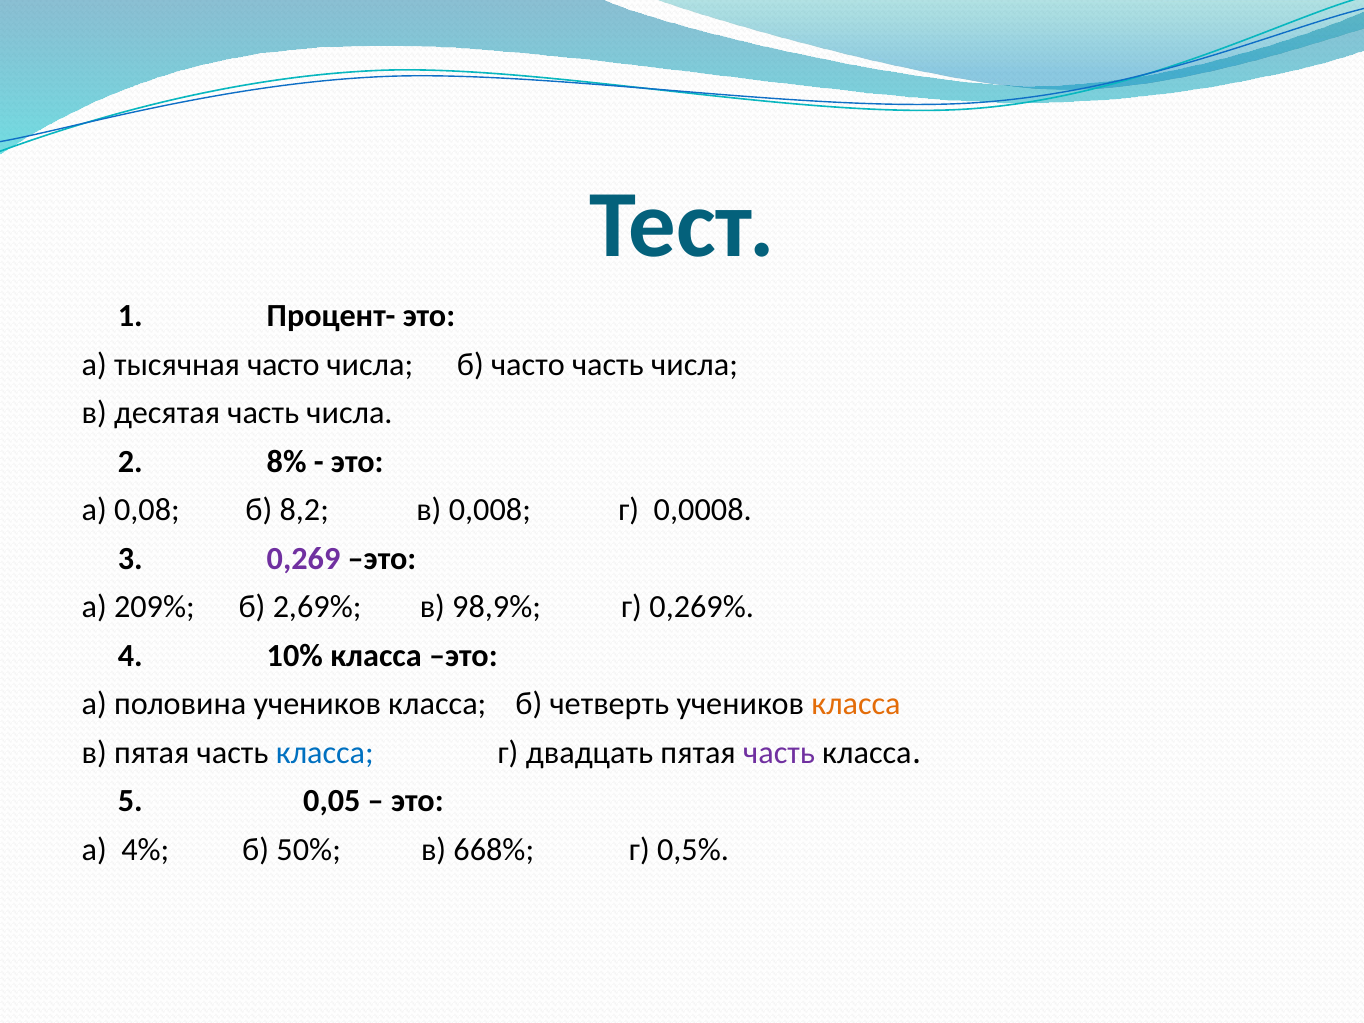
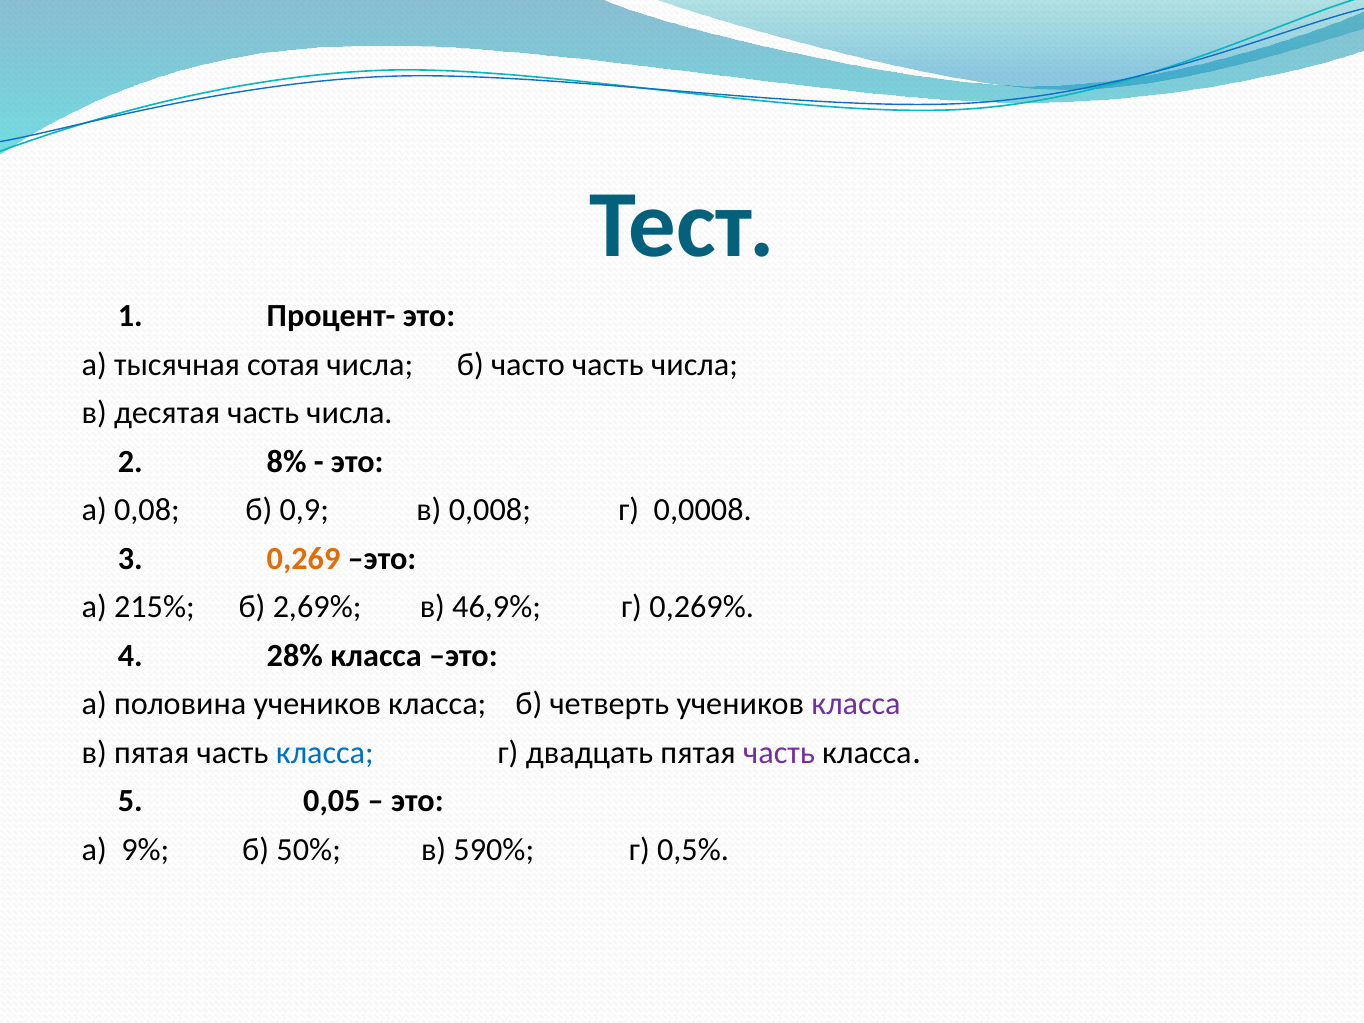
тысячная часто: часто -> сотая (283, 365)
8,2: 8,2 -> 0,9 (304, 510)
0,269 colour: purple -> orange (304, 558)
209%: 209% -> 215% (154, 607)
98,9%: 98,9% -> 46,9% (497, 607)
10%: 10% -> 28% (295, 655)
класса colour: orange -> purple (856, 704)
4%: 4% -> 9% (145, 849)
668%: 668% -> 590% (494, 849)
